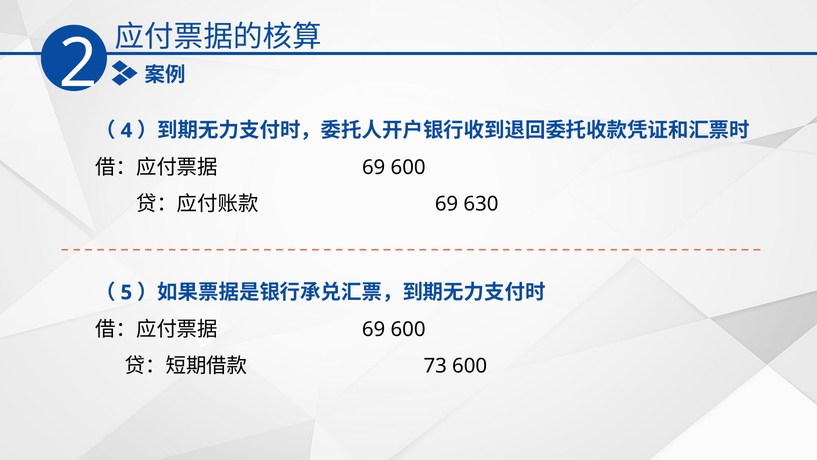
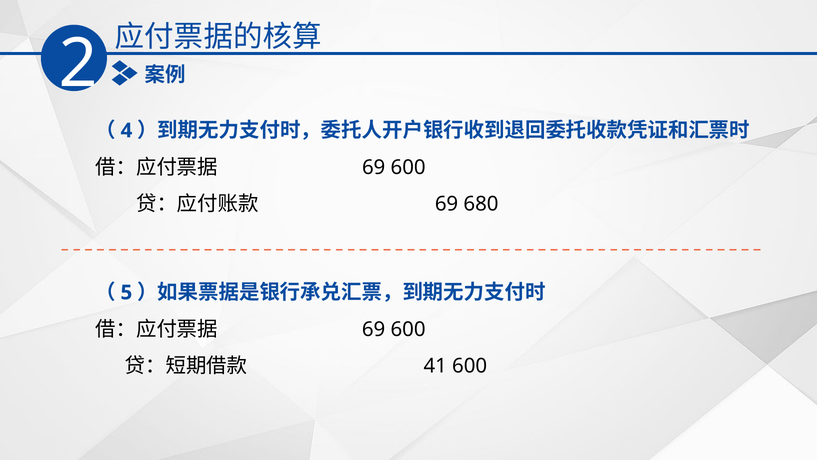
630: 630 -> 680 (481, 204)
73: 73 -> 41 (435, 366)
